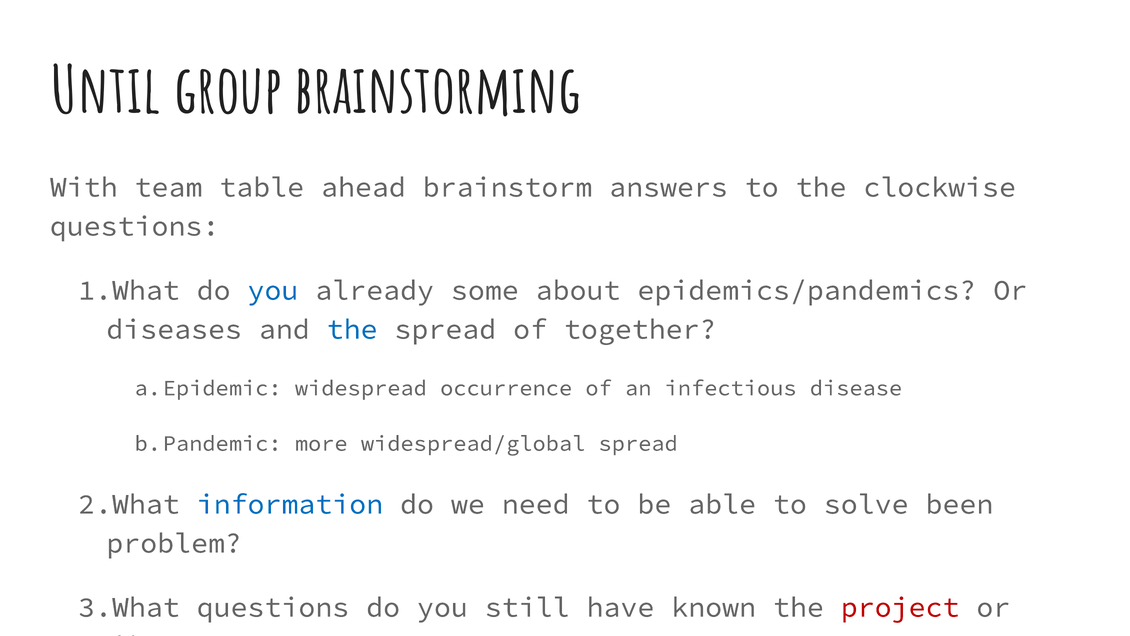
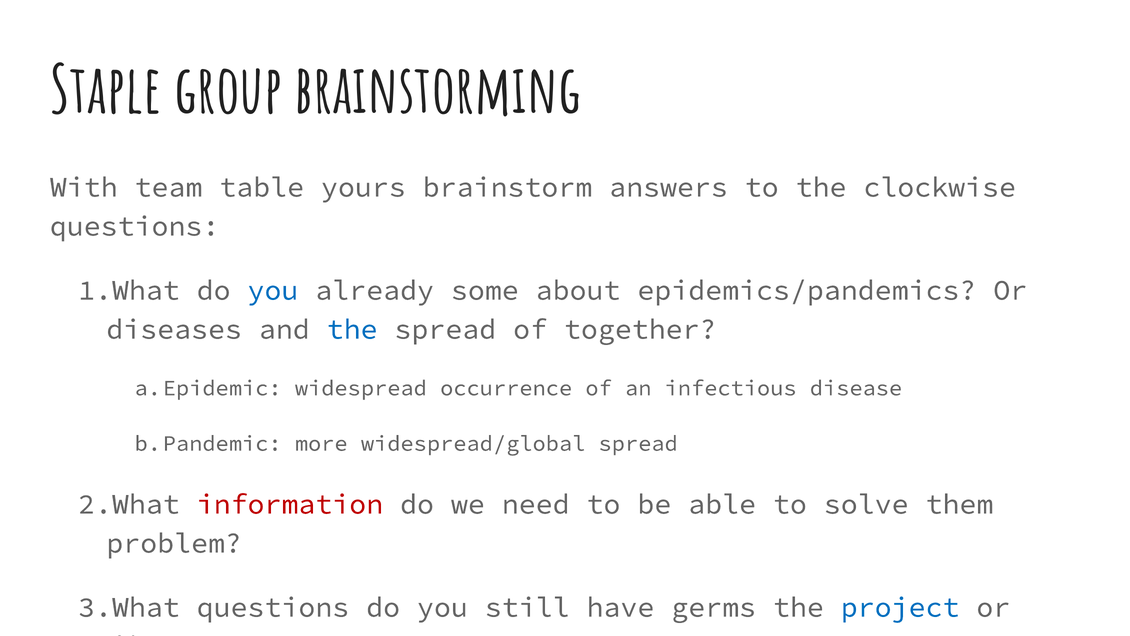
Until: Until -> Staple (106, 92)
ahead: ahead -> yours (363, 187)
information colour: blue -> red (290, 504)
been: been -> them (959, 504)
known: known -> germs (714, 607)
project colour: red -> blue (900, 607)
